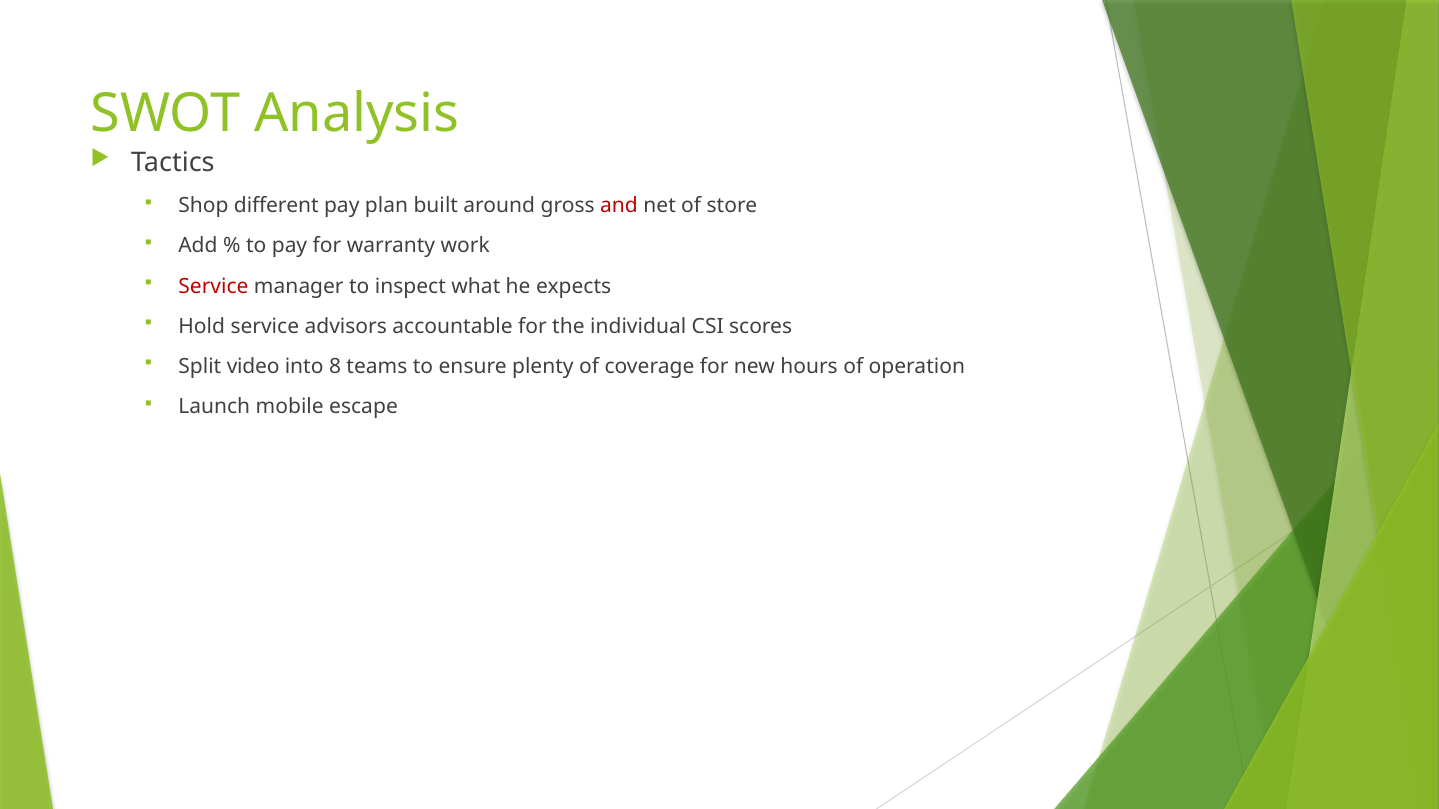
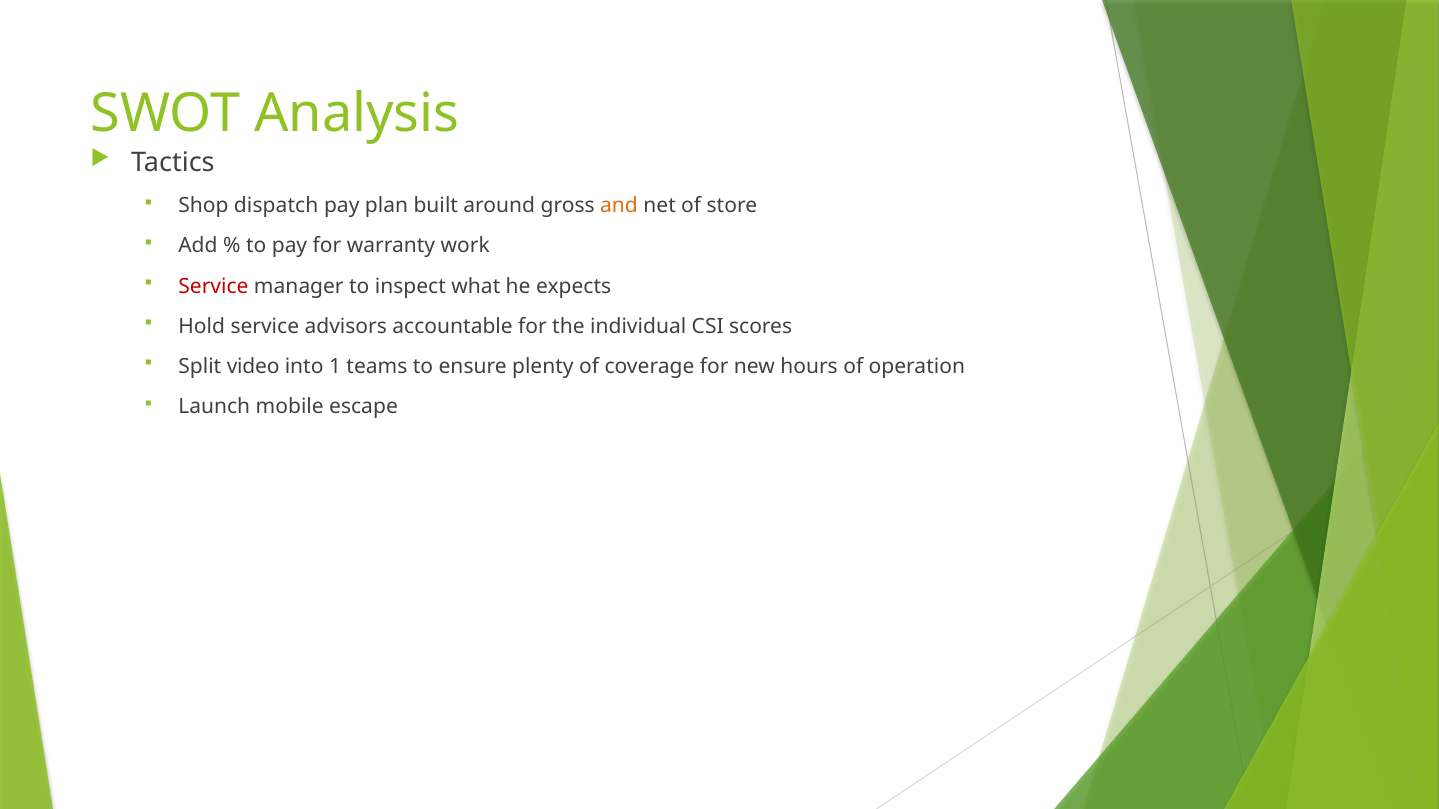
different: different -> dispatch (276, 206)
and colour: red -> orange (619, 206)
8: 8 -> 1 (335, 367)
